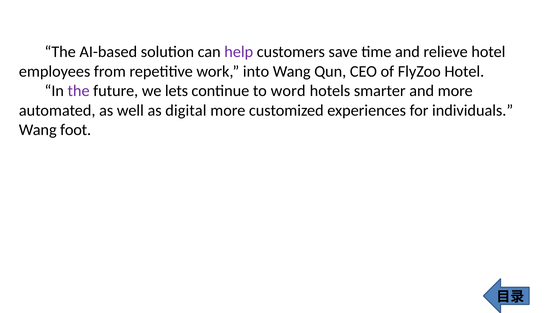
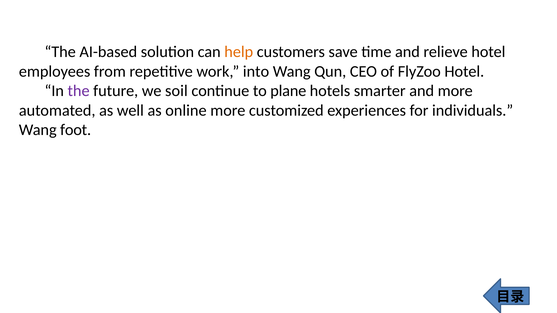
help colour: purple -> orange (239, 52)
lets: lets -> soil (176, 91)
word: word -> plane (288, 91)
digital: digital -> online (186, 110)
